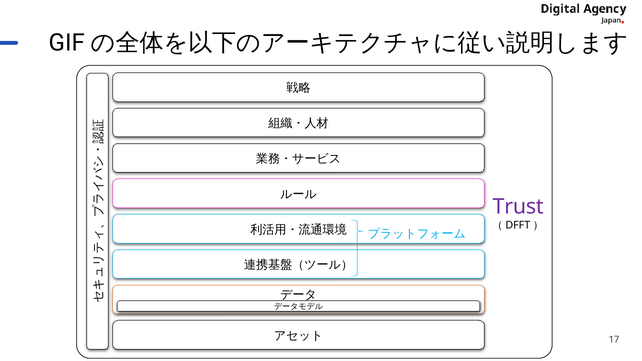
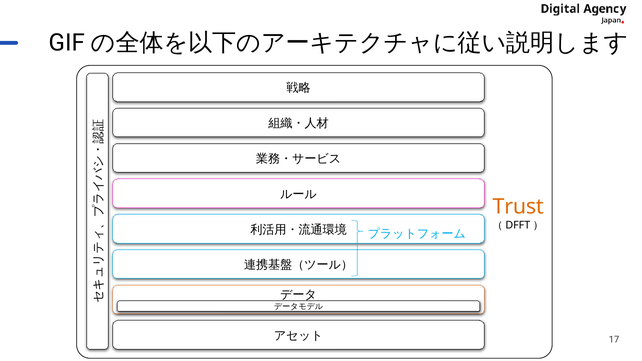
Trust colour: purple -> orange (518, 207)
